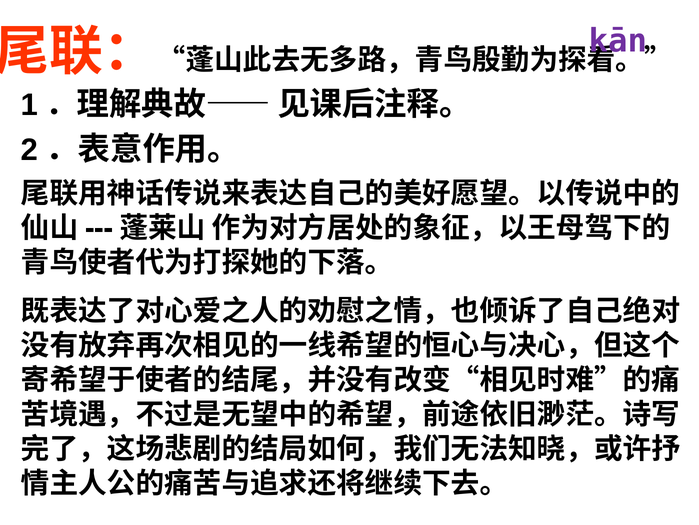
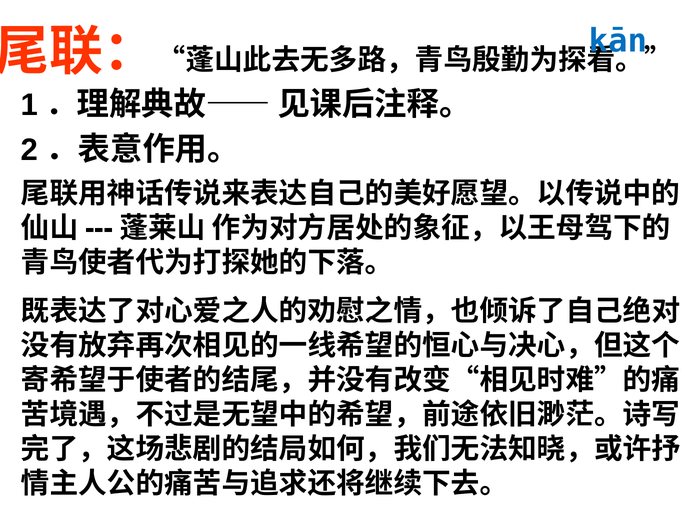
kān colour: purple -> blue (618, 41)
